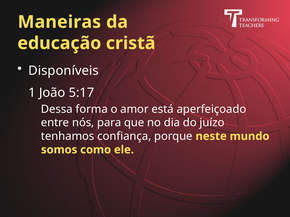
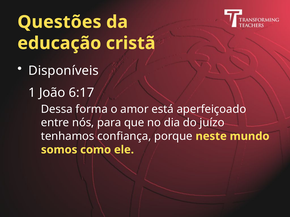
Maneiras: Maneiras -> Questões (59, 22)
5:17: 5:17 -> 6:17 (81, 93)
